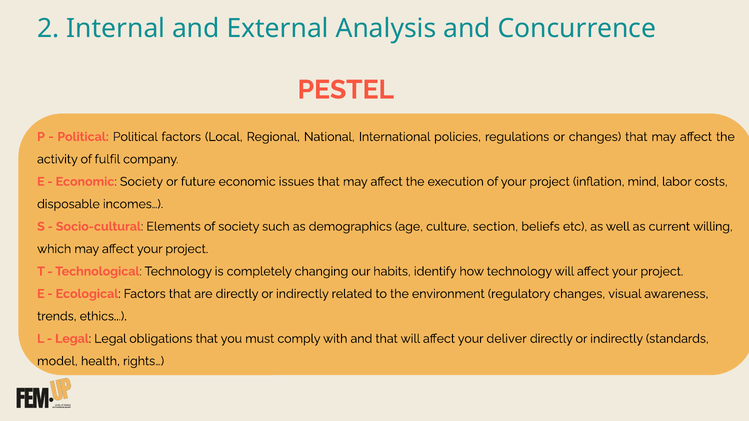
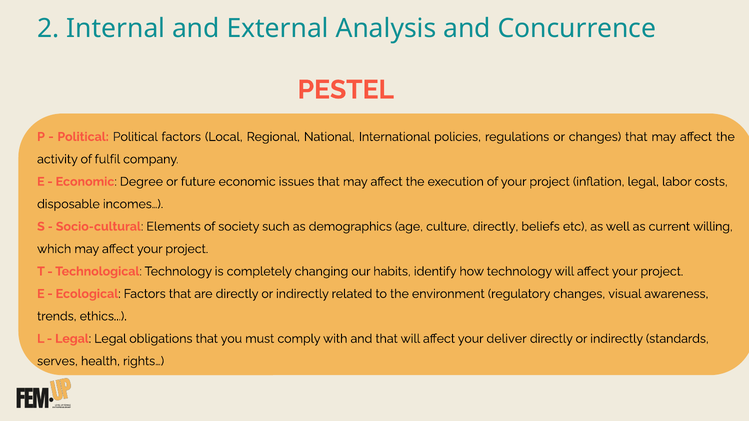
Economic Society: Society -> Degree (141, 182)
inflation mind: mind -> legal (643, 182)
culture section: section -> directly (495, 227)
model: model -> serves (57, 361)
